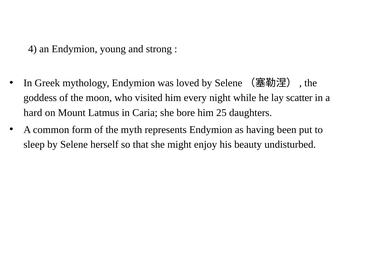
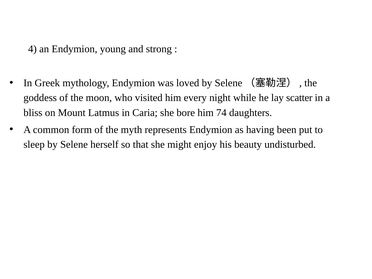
hard: hard -> bliss (33, 113)
25: 25 -> 74 (221, 113)
